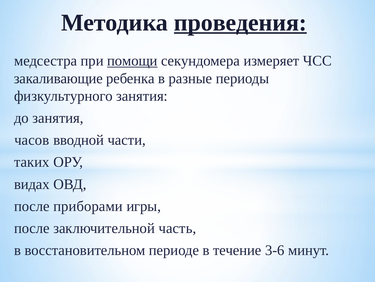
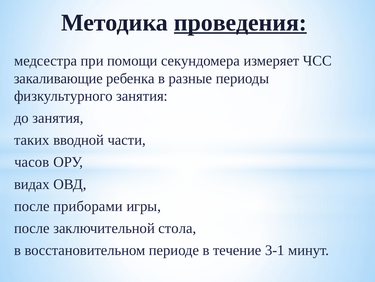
помощи underline: present -> none (132, 61)
часов: часов -> таких (32, 140)
таких: таких -> часов (32, 162)
часть: часть -> стола (177, 228)
3-6: 3-6 -> 3-1 (275, 250)
